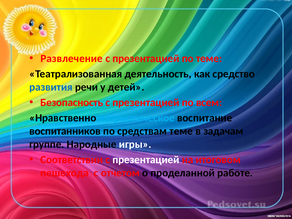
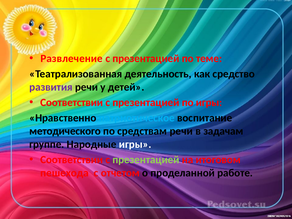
развития colour: blue -> purple (51, 87)
Безопасность: Безопасность -> Соответствии (72, 103)
по всем: всем -> игры (209, 103)
воспитанников: воспитанников -> методического (65, 131)
средствам теме: теме -> речи (181, 131)
презентацией colour: white -> light green (146, 160)
